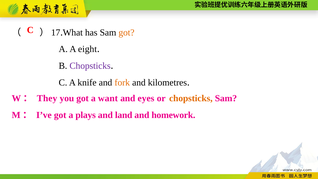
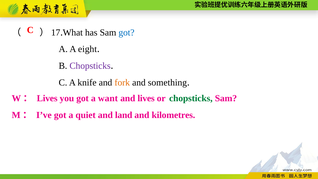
got colour: orange -> blue (127, 32)
kilometres: kilometres -> something (167, 83)
They: They -> Lives (47, 98)
and eyes: eyes -> lives (146, 98)
chopsticks colour: orange -> green (191, 98)
plays: plays -> quiet (86, 115)
homework: homework -> kilometres (173, 115)
